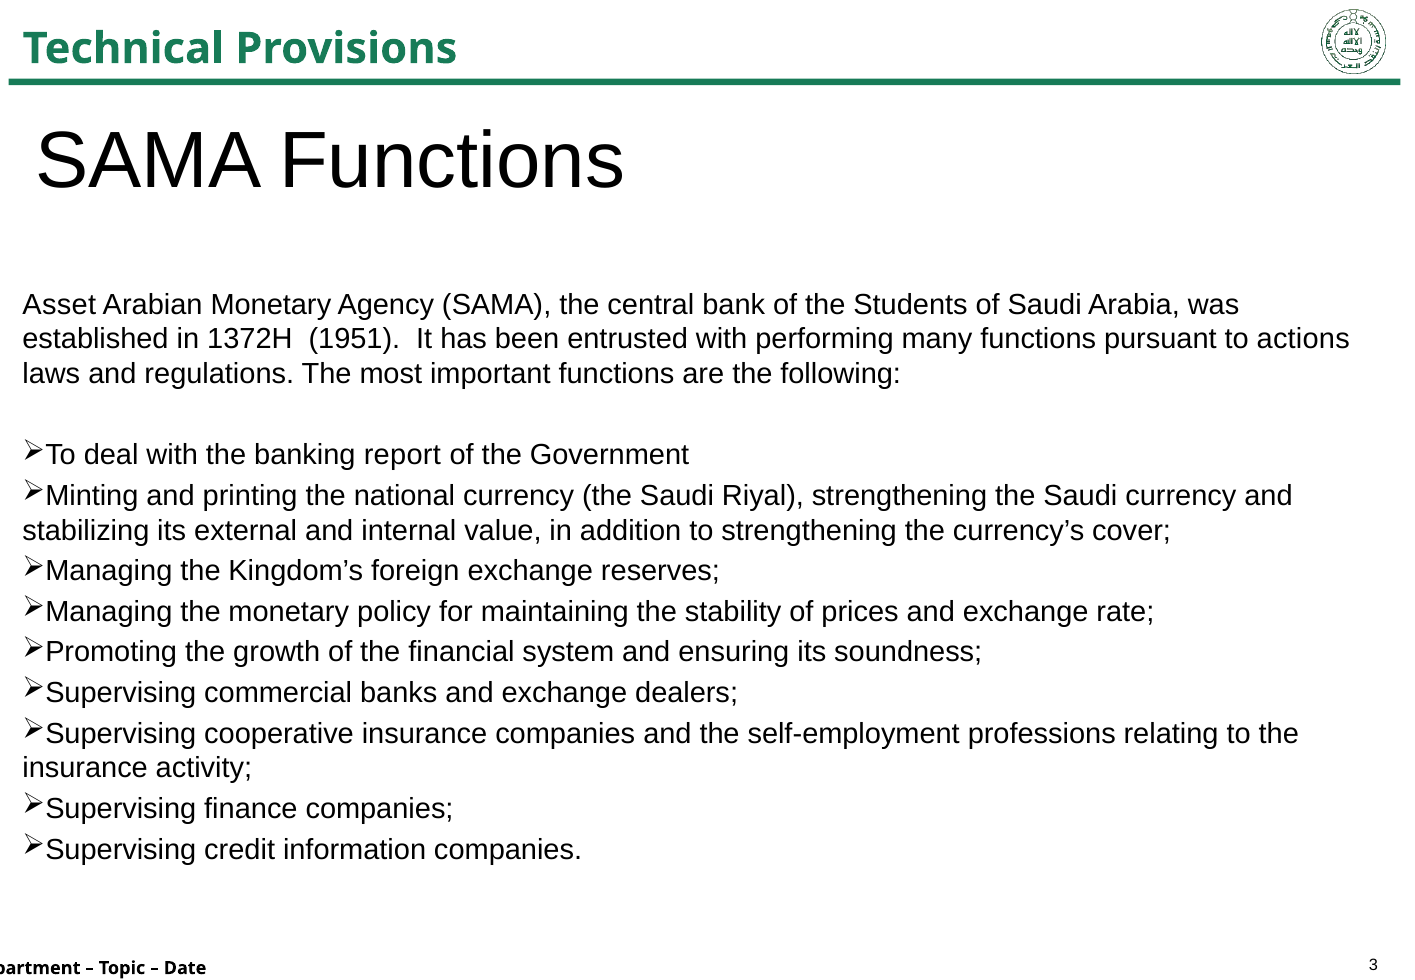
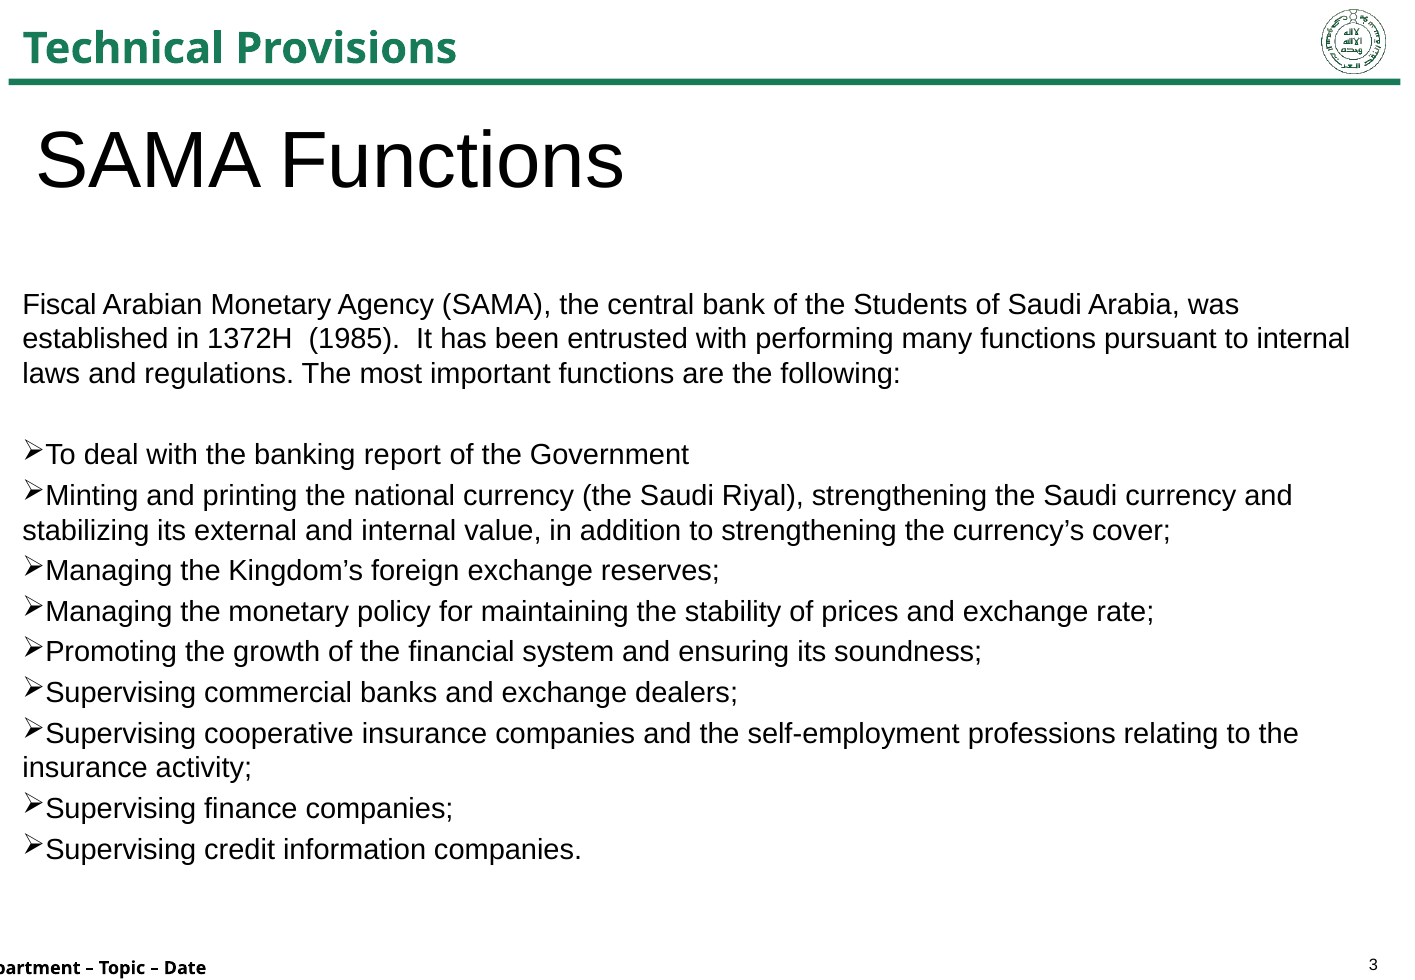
Asset: Asset -> Fiscal (60, 304)
1951: 1951 -> 1985 (354, 339)
to actions: actions -> internal (1303, 339)
